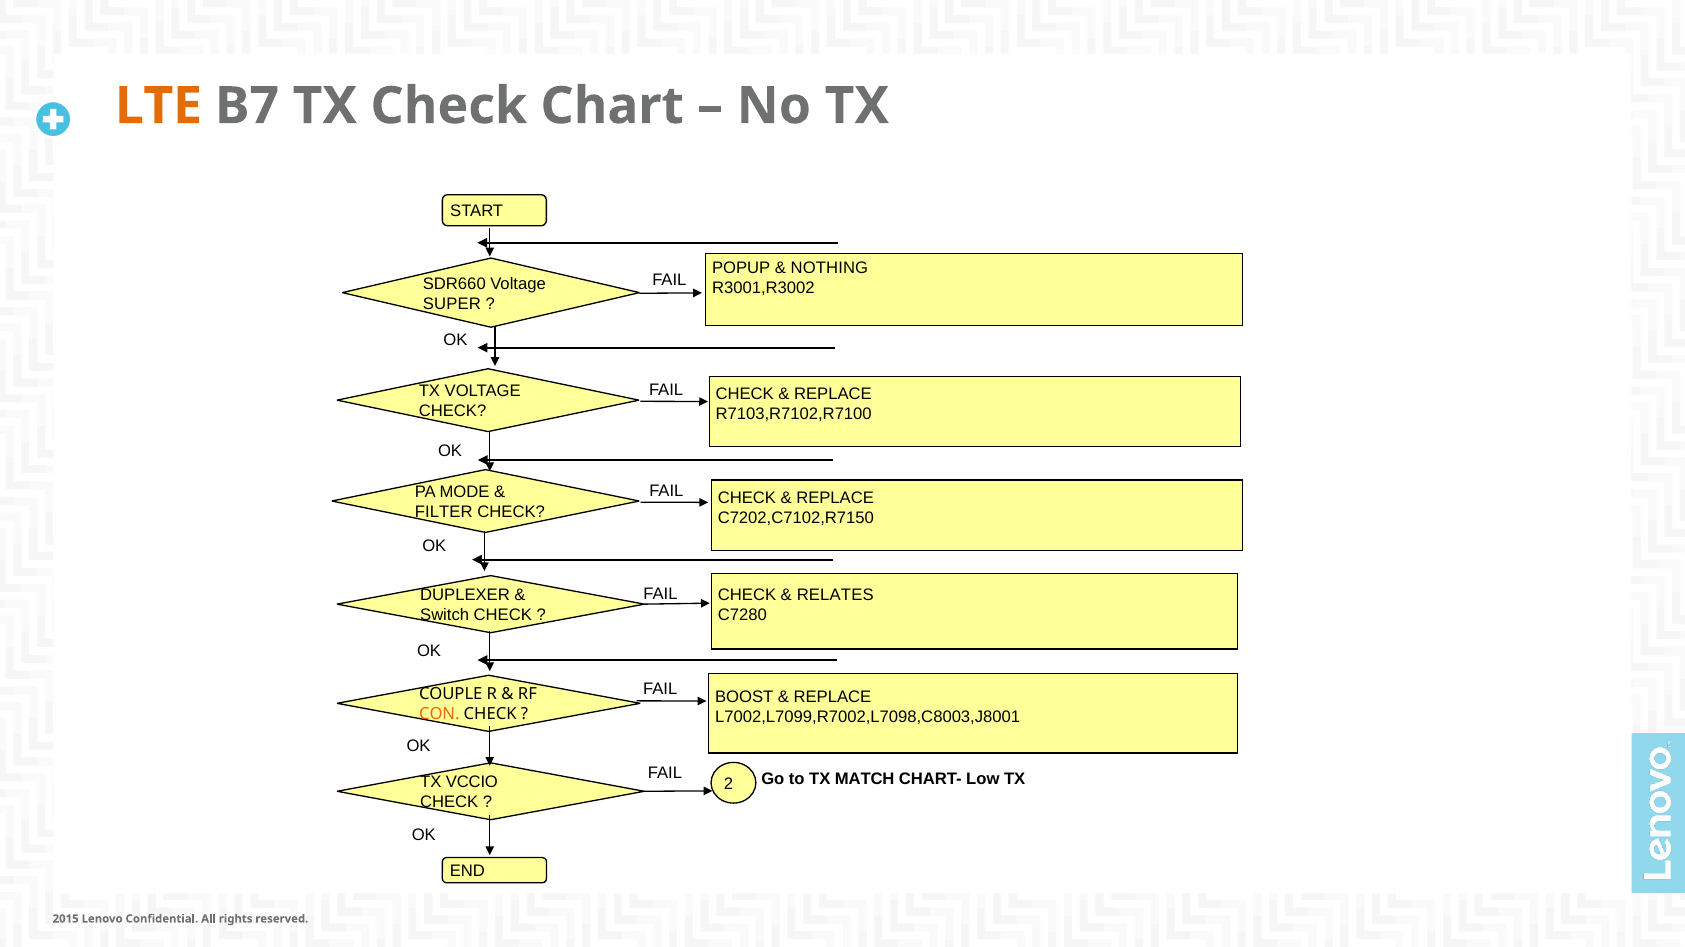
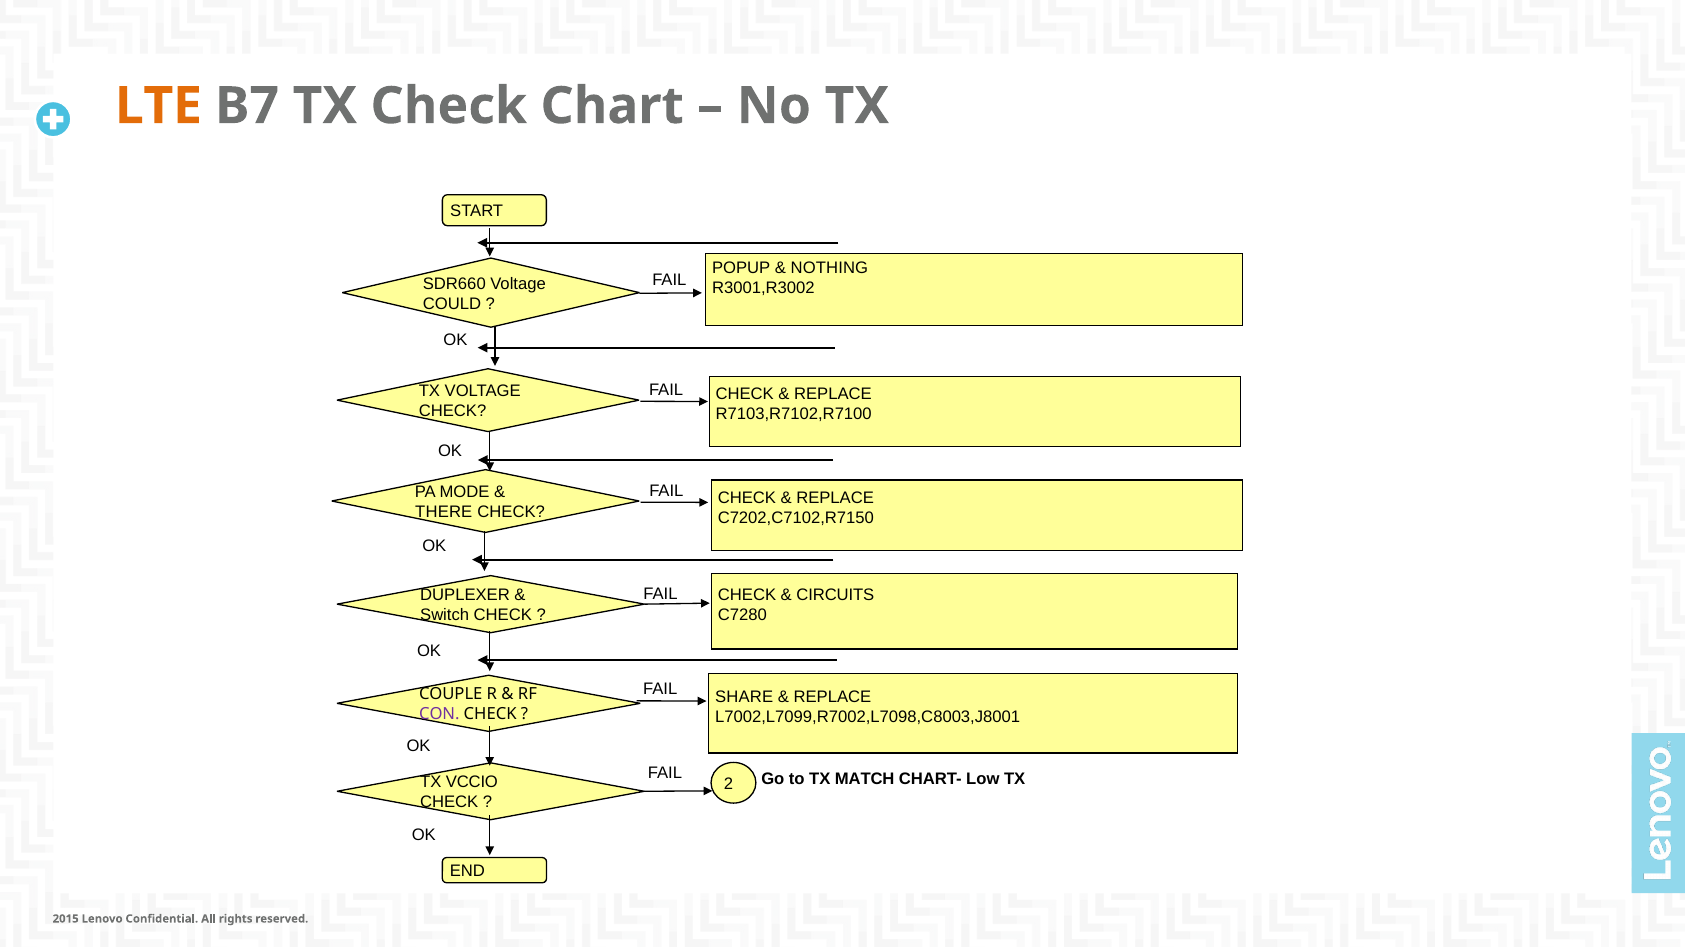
SUPER: SUPER -> COULD (452, 304)
FILTER: FILTER -> THERE (444, 513)
RELATES: RELATES -> CIRCUITS (835, 596)
BOOST: BOOST -> SHARE (744, 698)
CON colour: orange -> purple (439, 715)
